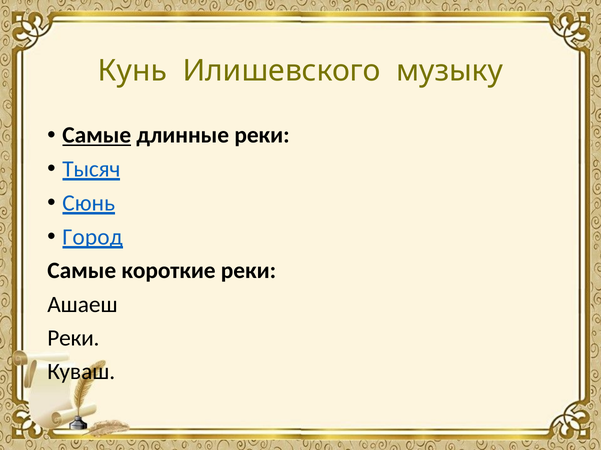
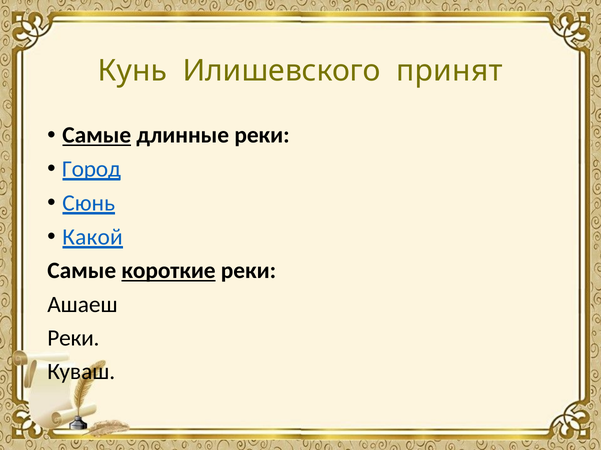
музыку: музыку -> принят (449, 71)
Тысяч: Тысяч -> Город (91, 169)
Город: Город -> Какой (93, 238)
короткие underline: none -> present (169, 271)
